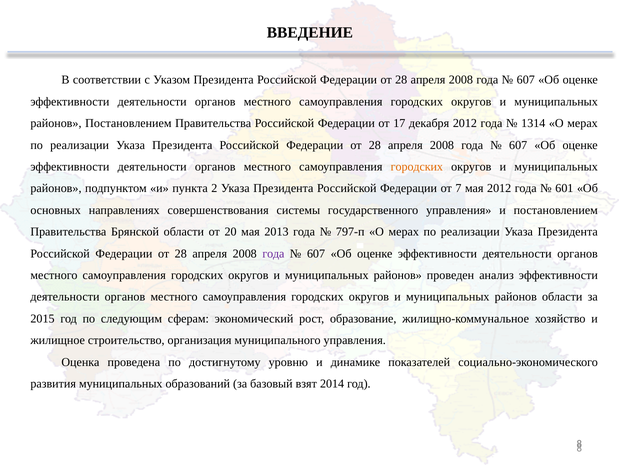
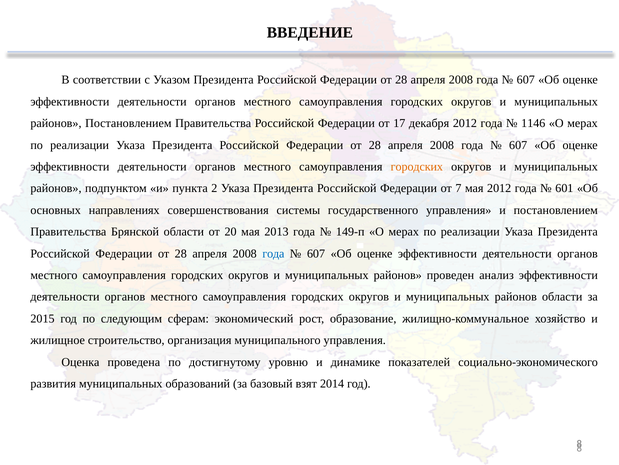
1314: 1314 -> 1146 (533, 123)
797-п: 797-п -> 149-п (350, 231)
года colour: purple -> blue (273, 253)
